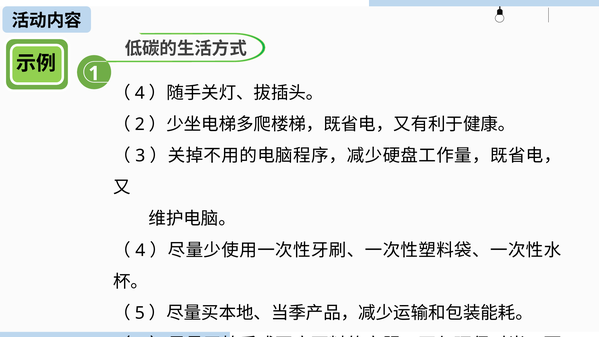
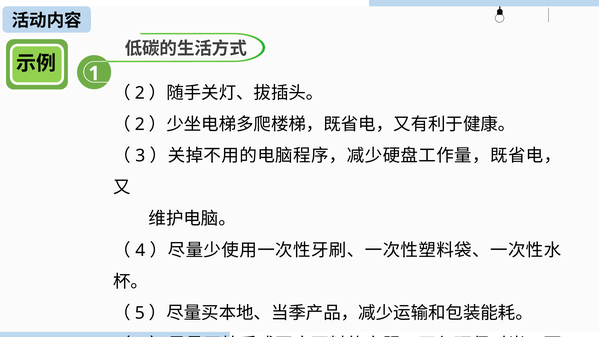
4: 4 -> 2 (140, 93)
